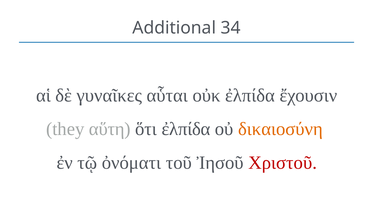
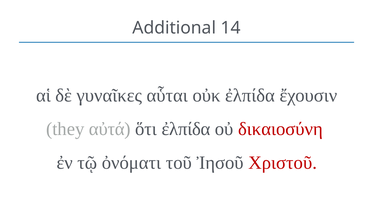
34: 34 -> 14 (231, 28)
αὕτη: αὕτη -> αὐτά (110, 129)
δικαιοσύνη colour: orange -> red (280, 129)
